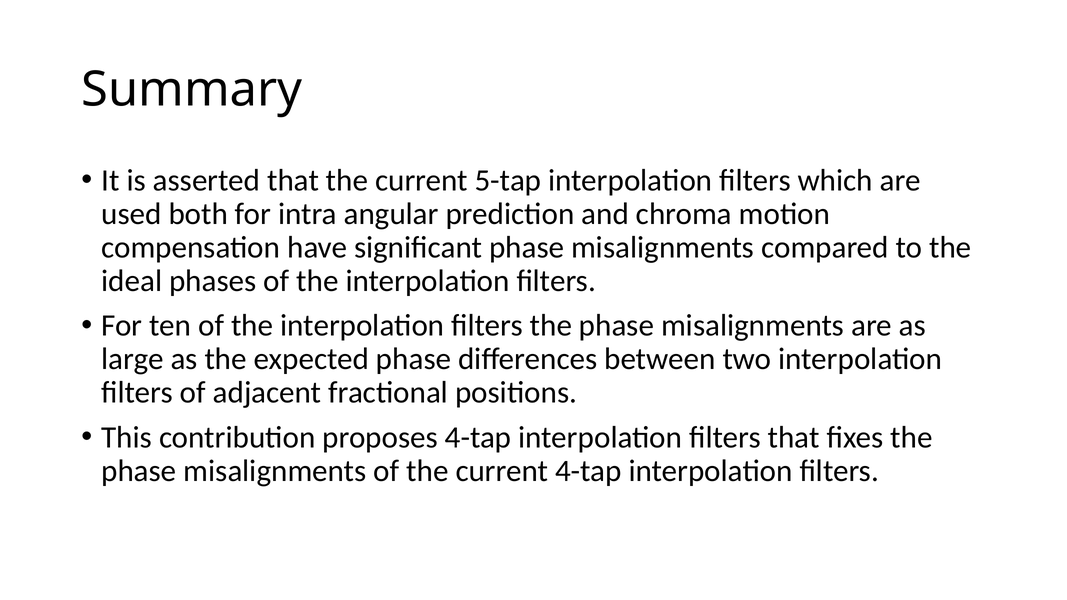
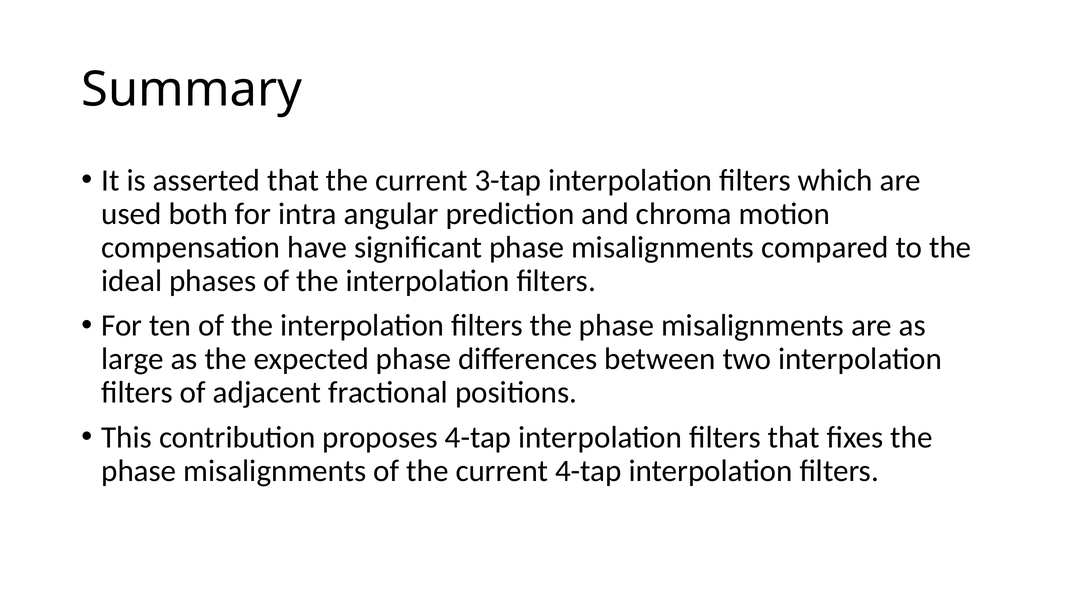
5-tap: 5-tap -> 3-tap (508, 180)
